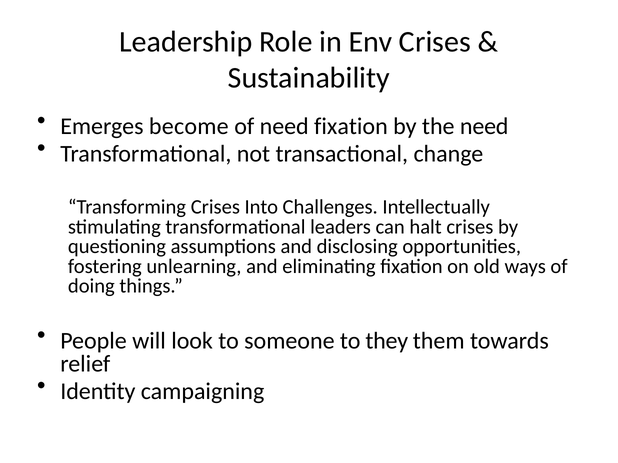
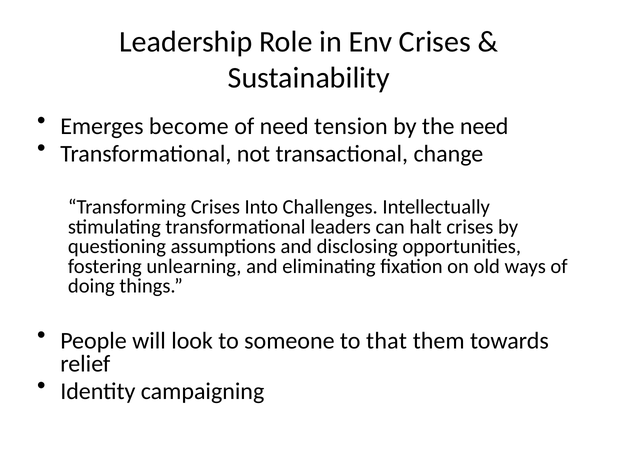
need fixation: fixation -> tension (351, 126)
they: they -> that (387, 341)
